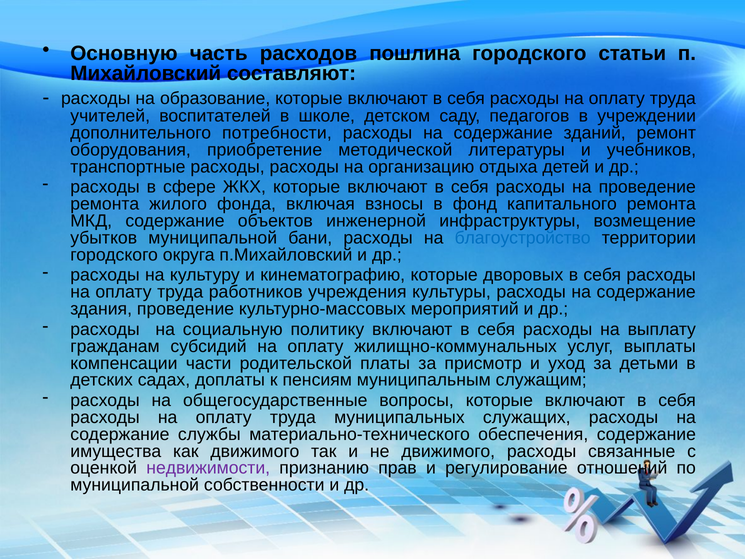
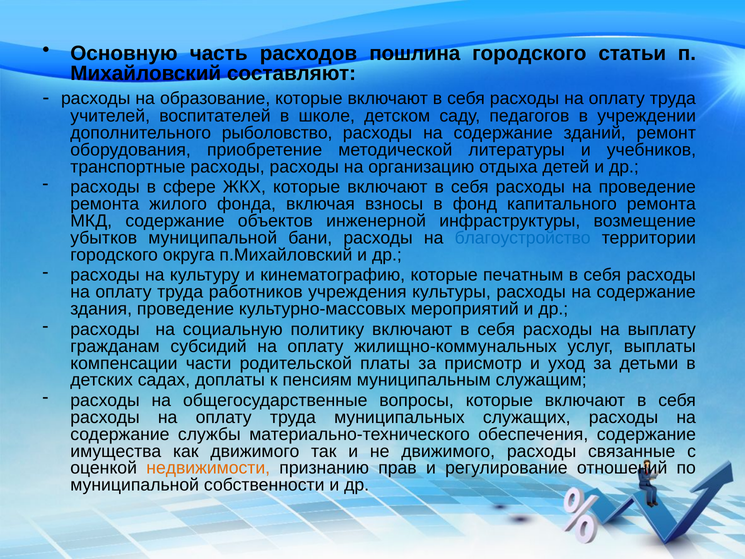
потребности: потребности -> рыболовство (277, 133)
дворовых: дворовых -> печатным (523, 275)
недвижимости colour: purple -> orange (208, 468)
